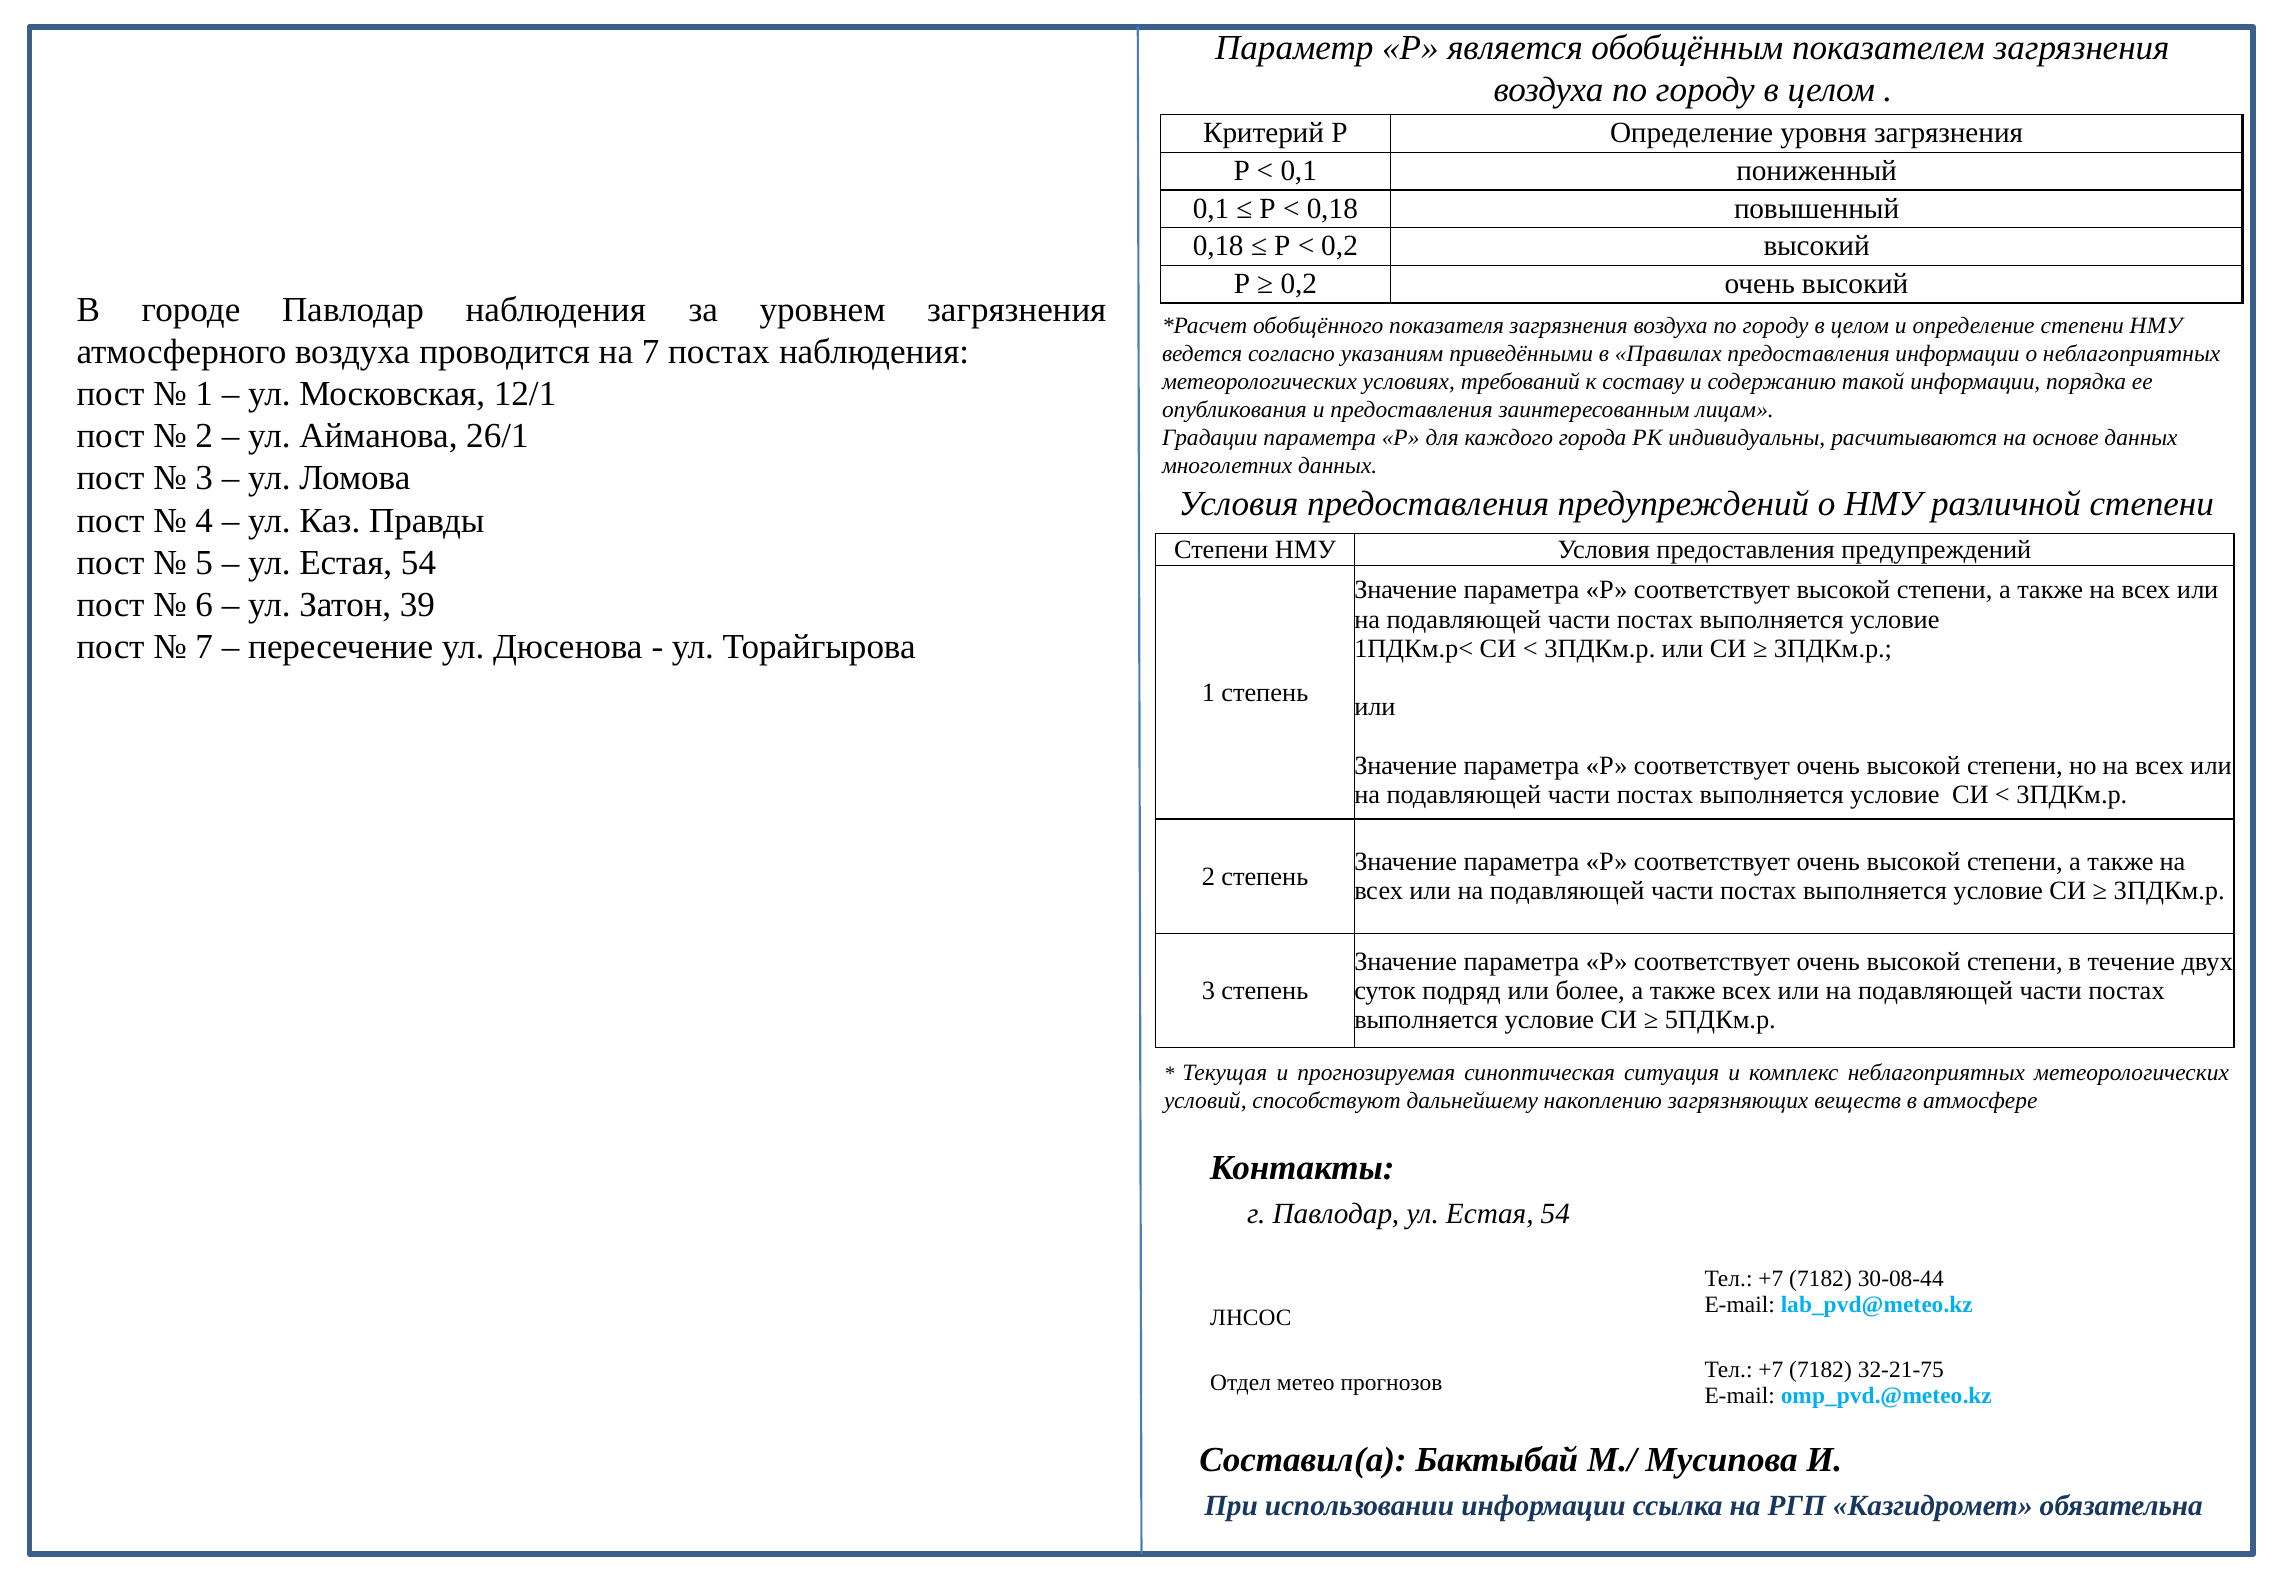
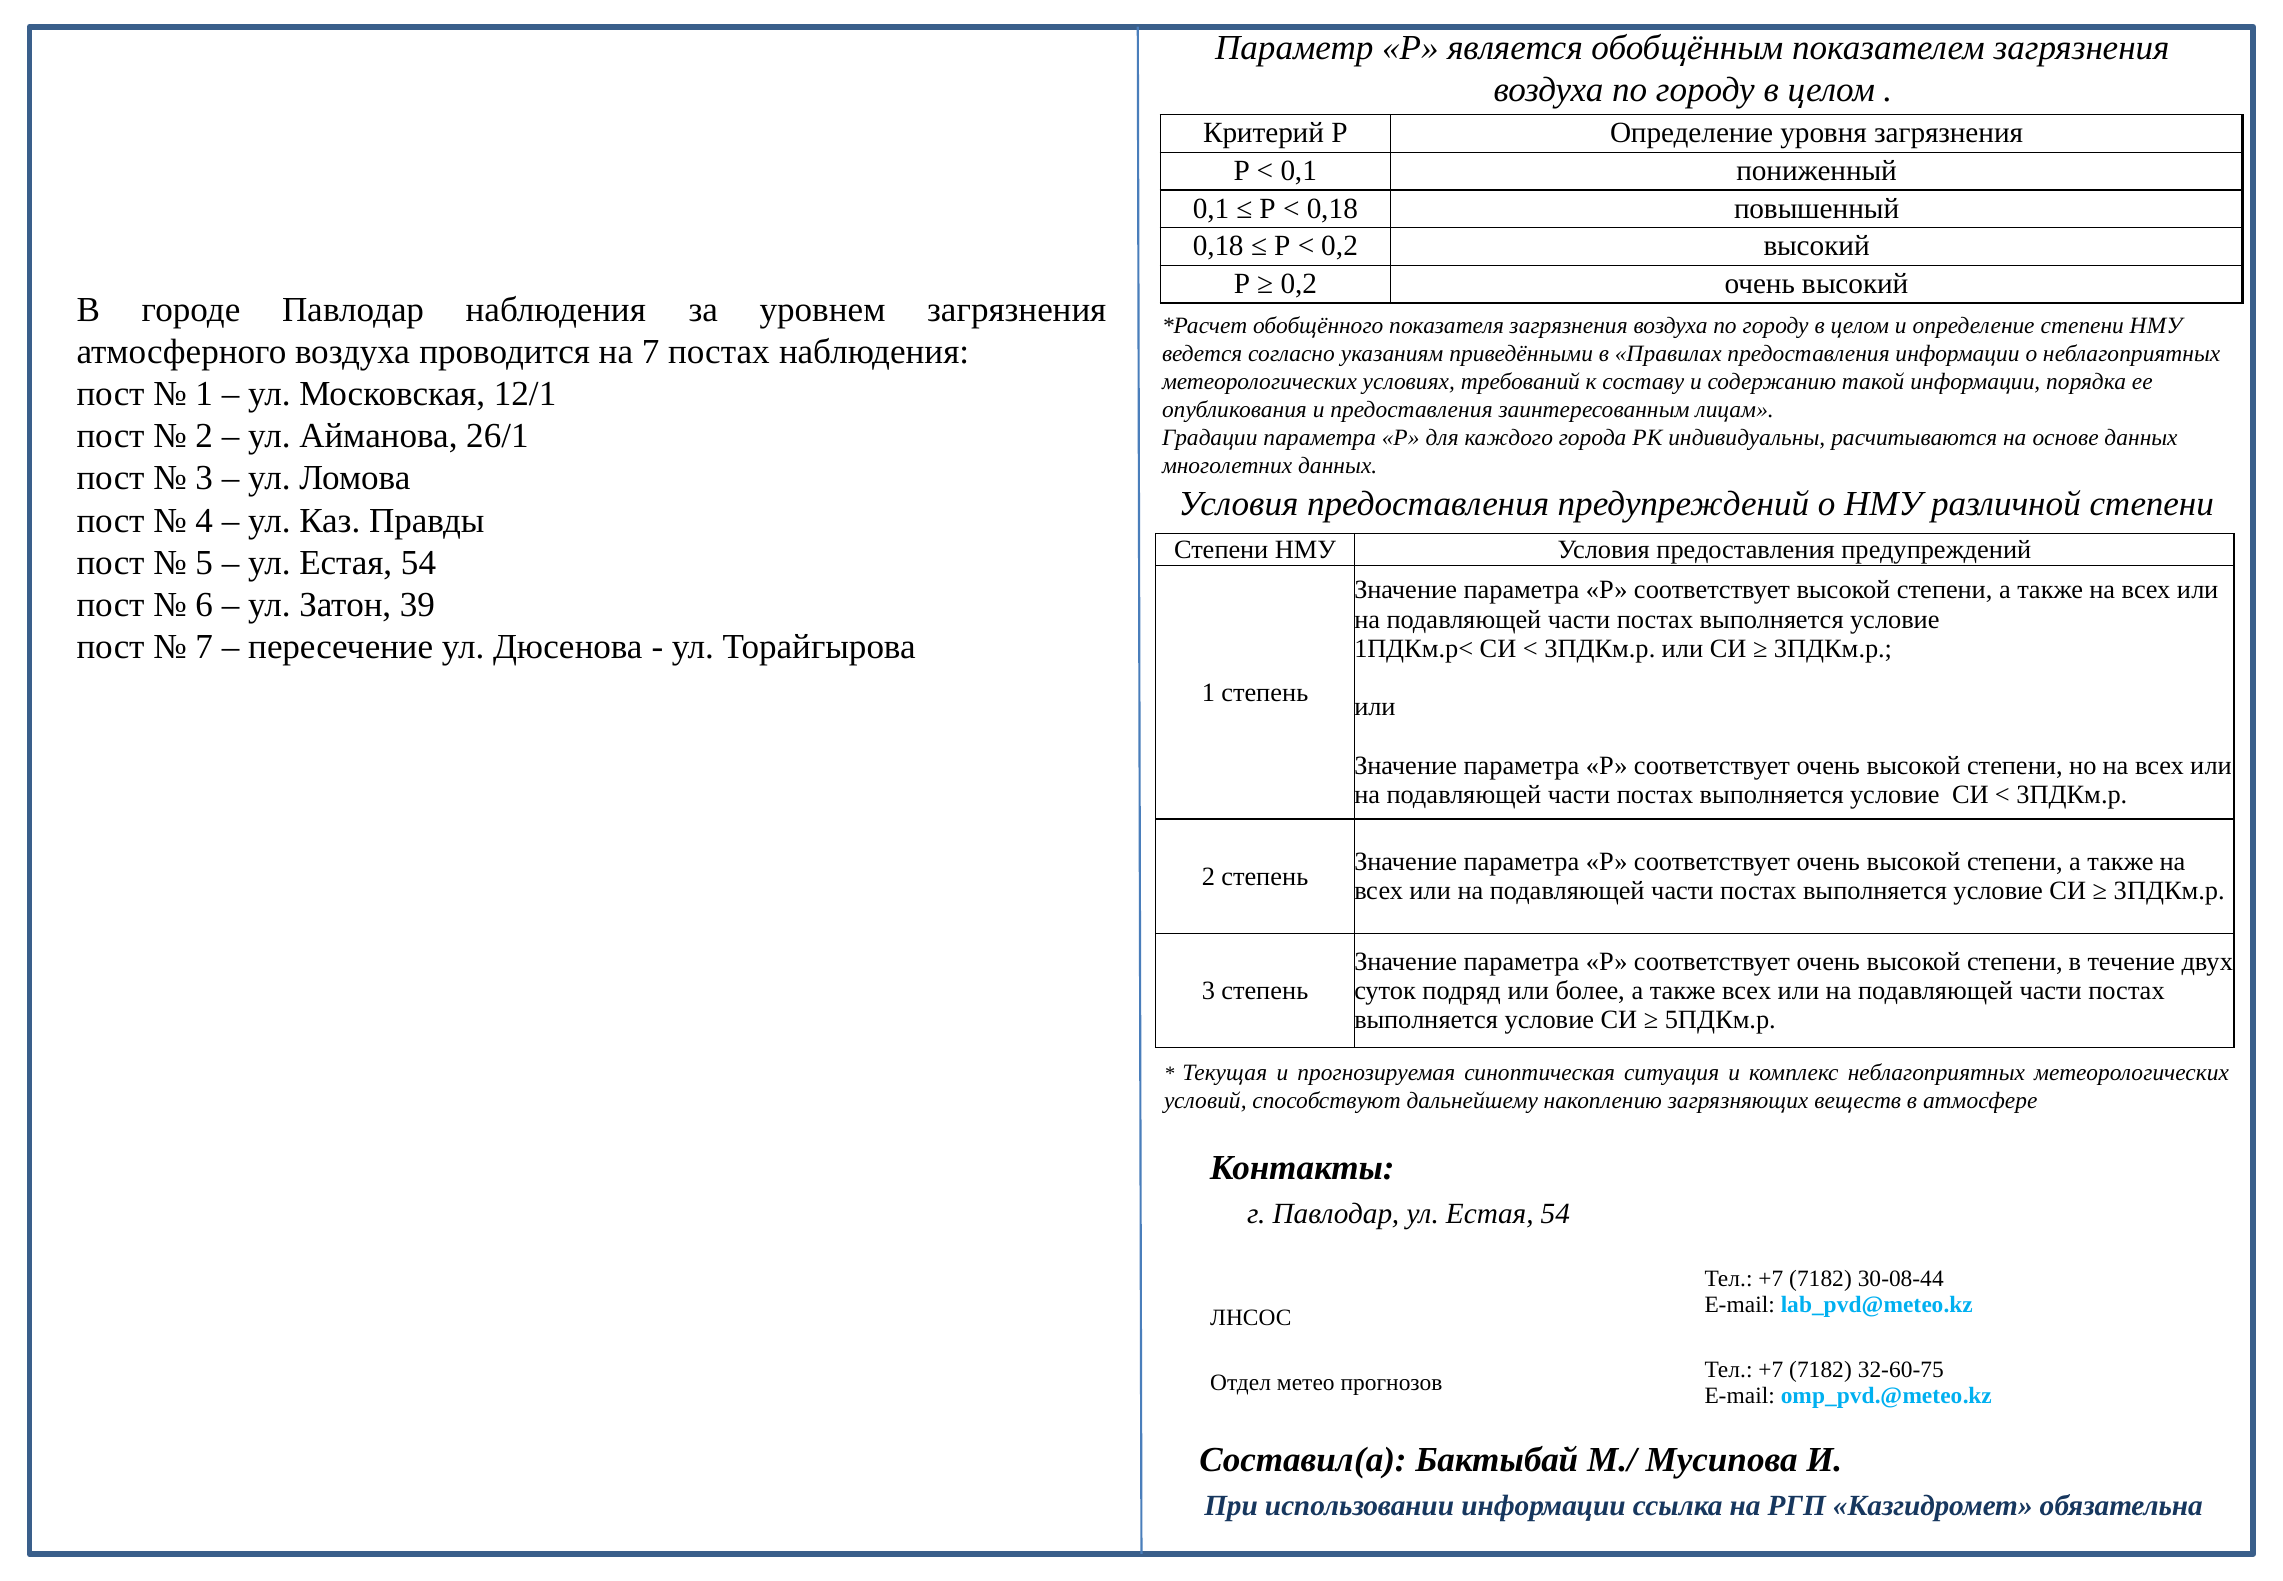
32-21-75: 32-21-75 -> 32-60-75 (1901, 1369)
